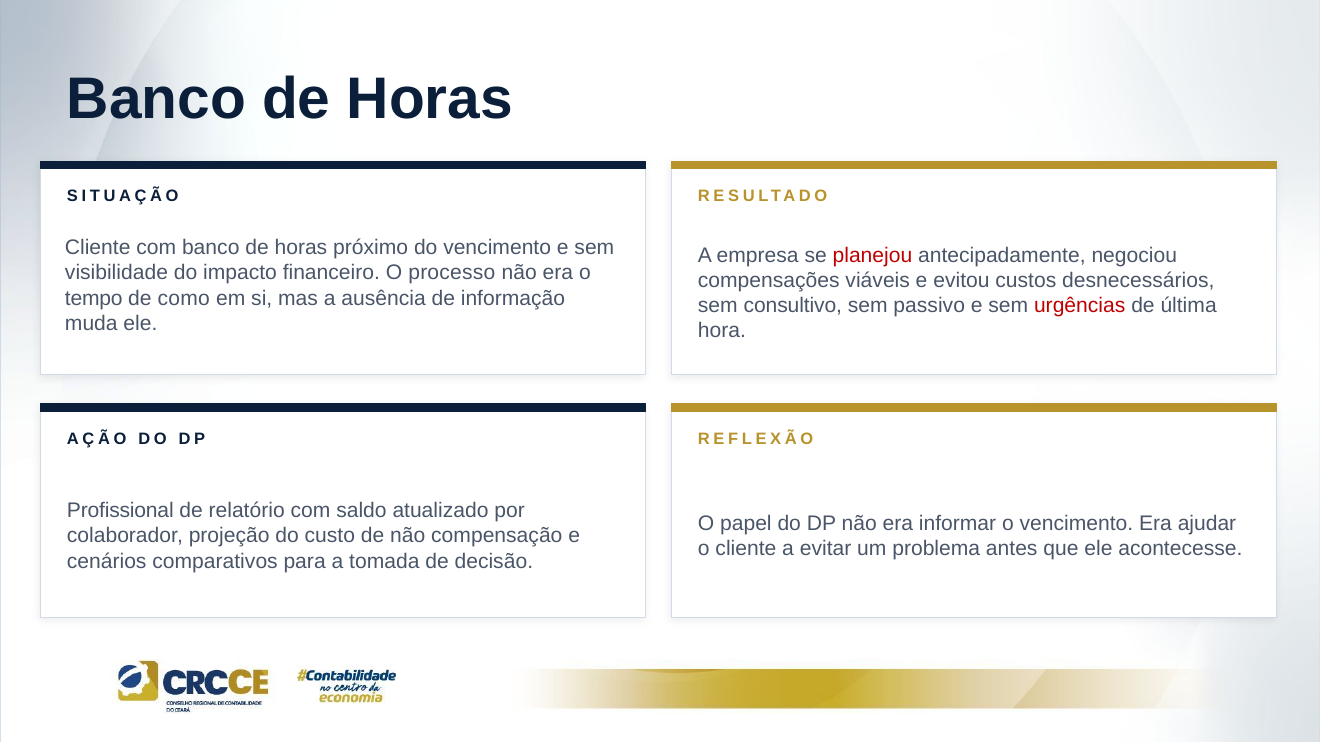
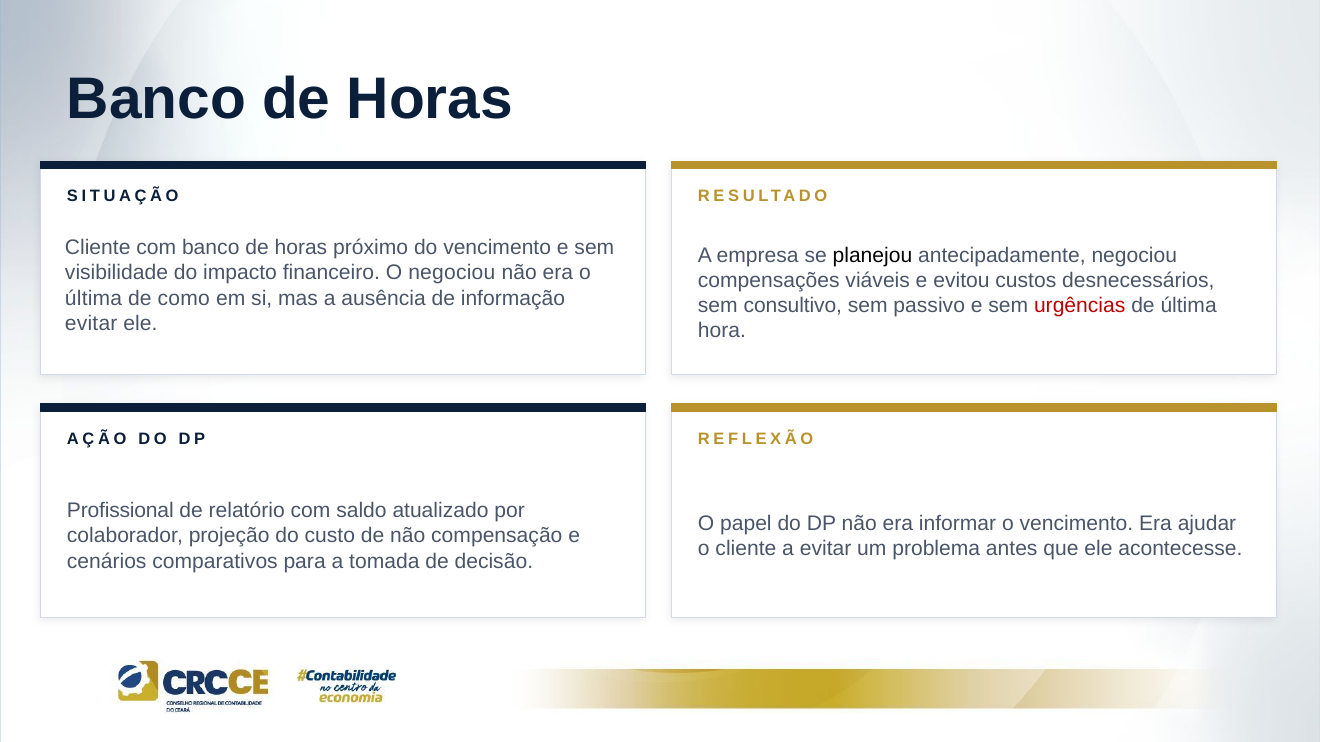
planejou colour: red -> black (872, 255)
O processo: processo -> negociou (452, 273)
tempo: tempo -> última (94, 298)
muda: muda -> evitar (91, 324)
